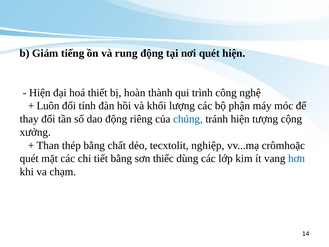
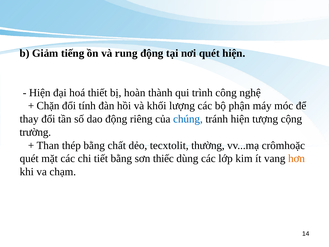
Luôn: Luôn -> Chặn (48, 106)
xưởng: xưởng -> trường (35, 132)
nghiệp: nghiệp -> thường (208, 145)
hơn colour: blue -> orange (297, 158)
